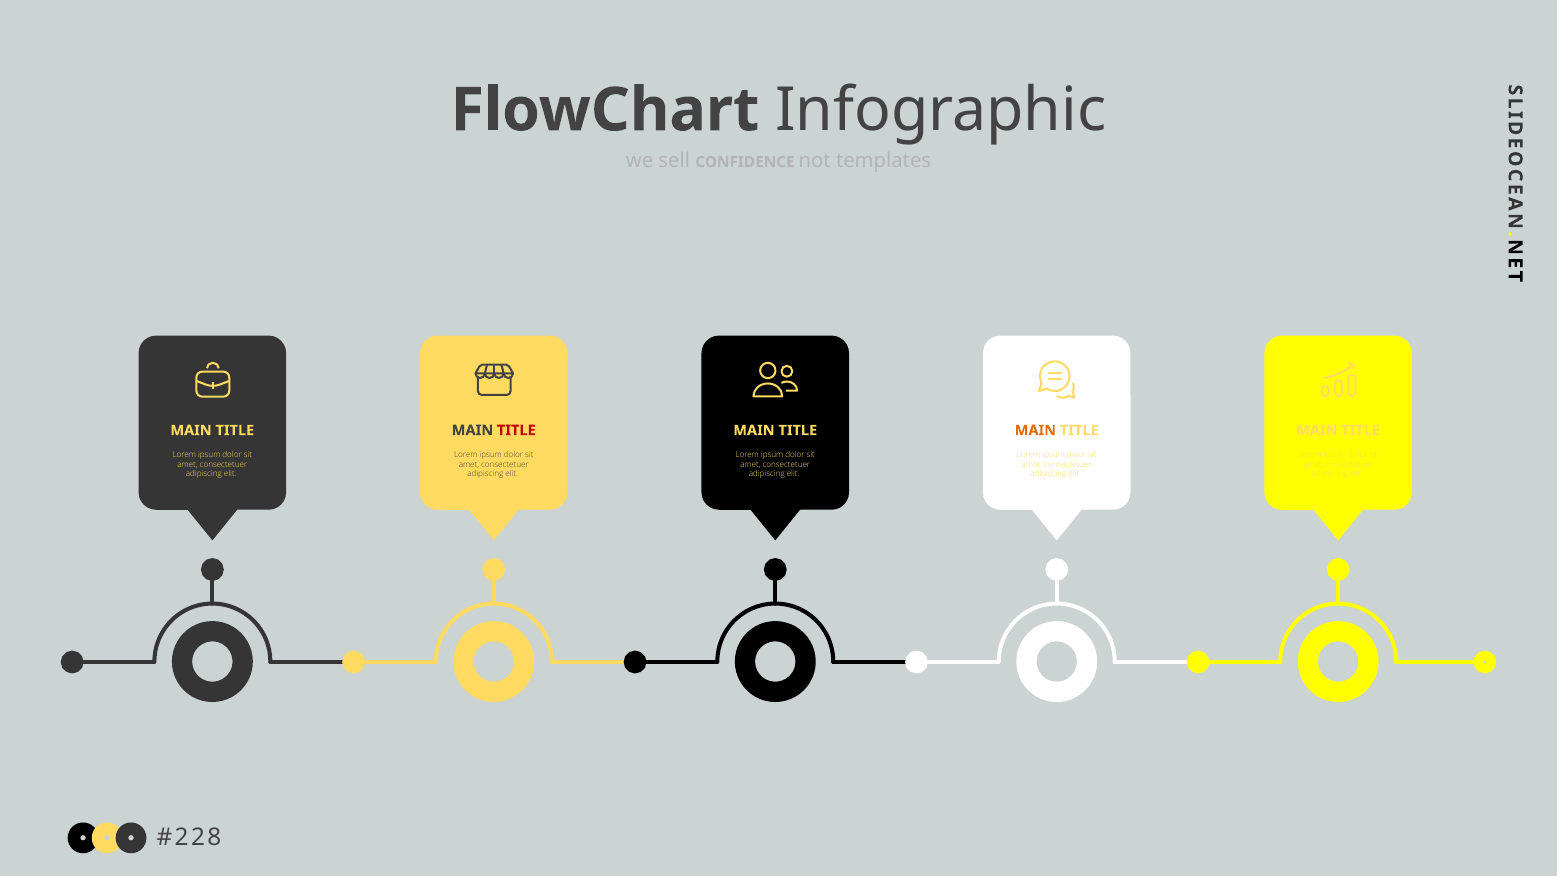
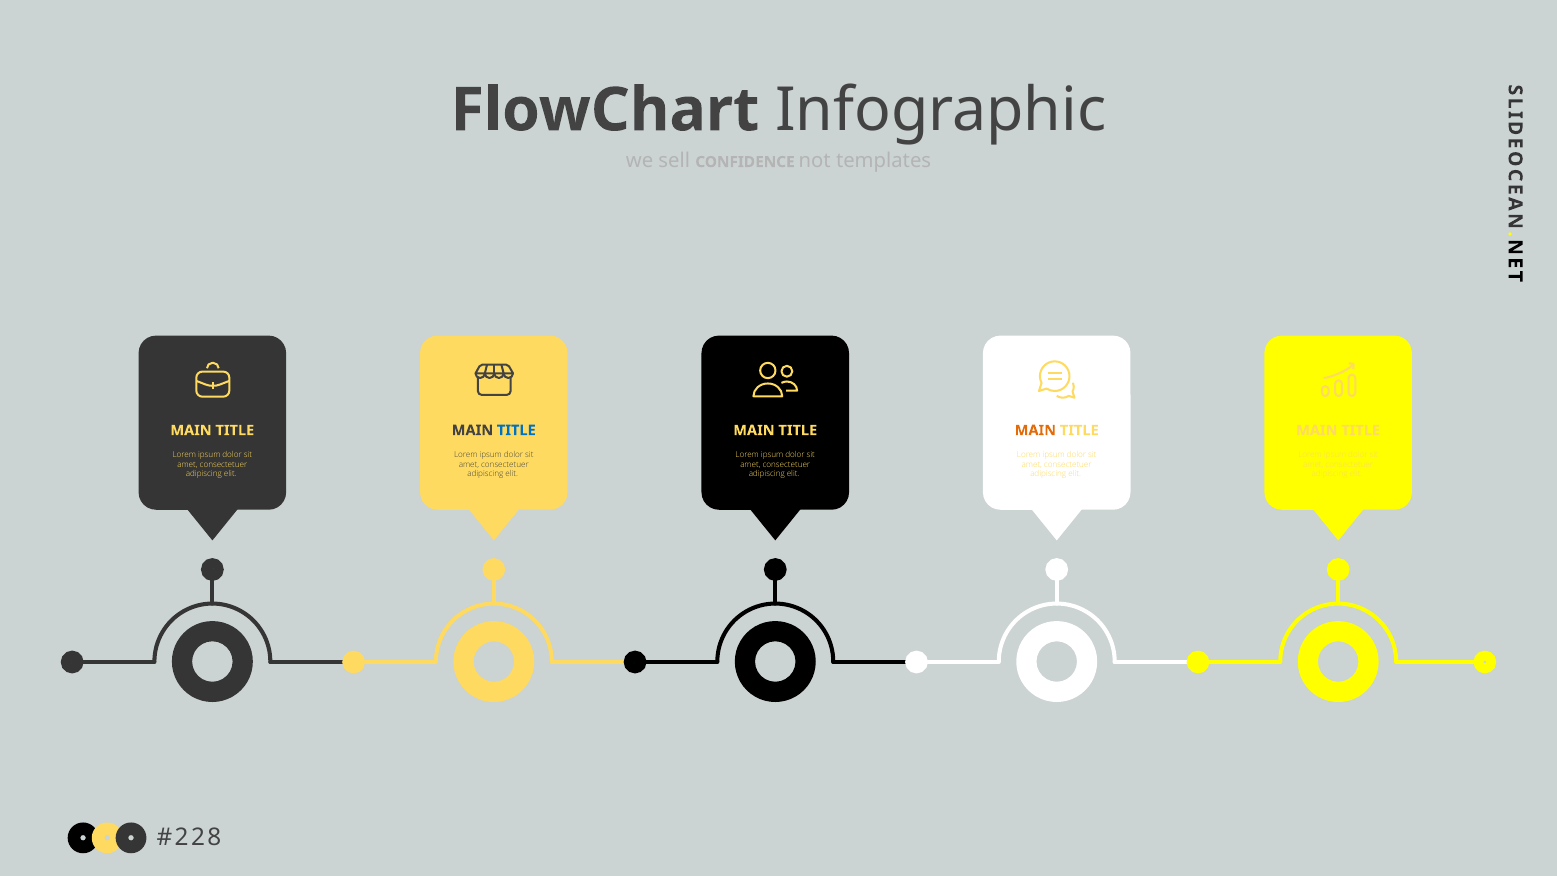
TITLE colour: red -> blue (516, 430)
